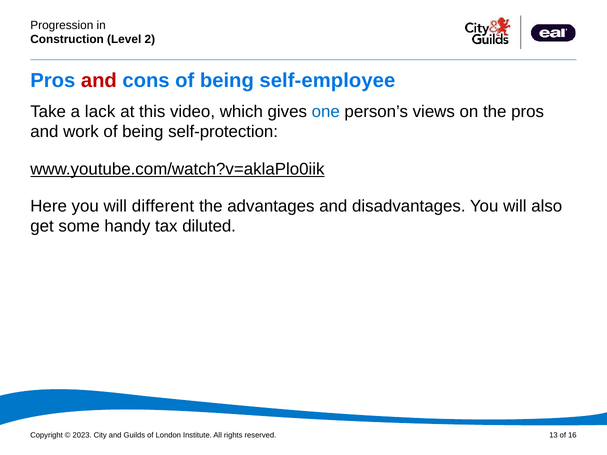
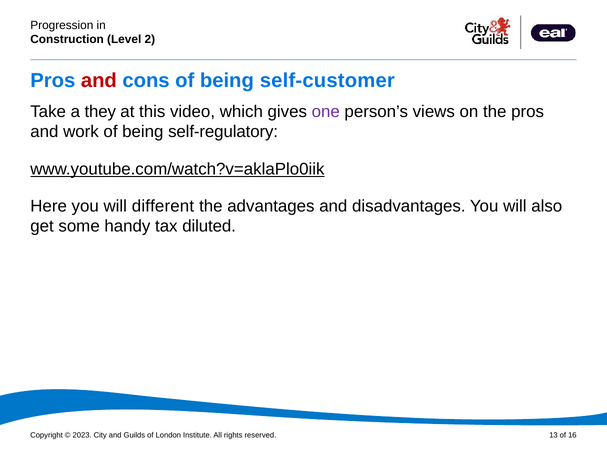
self-employee: self-employee -> self-customer (327, 80)
lack: lack -> they (100, 112)
one colour: blue -> purple (326, 112)
self-protection: self-protection -> self-regulatory (223, 132)
